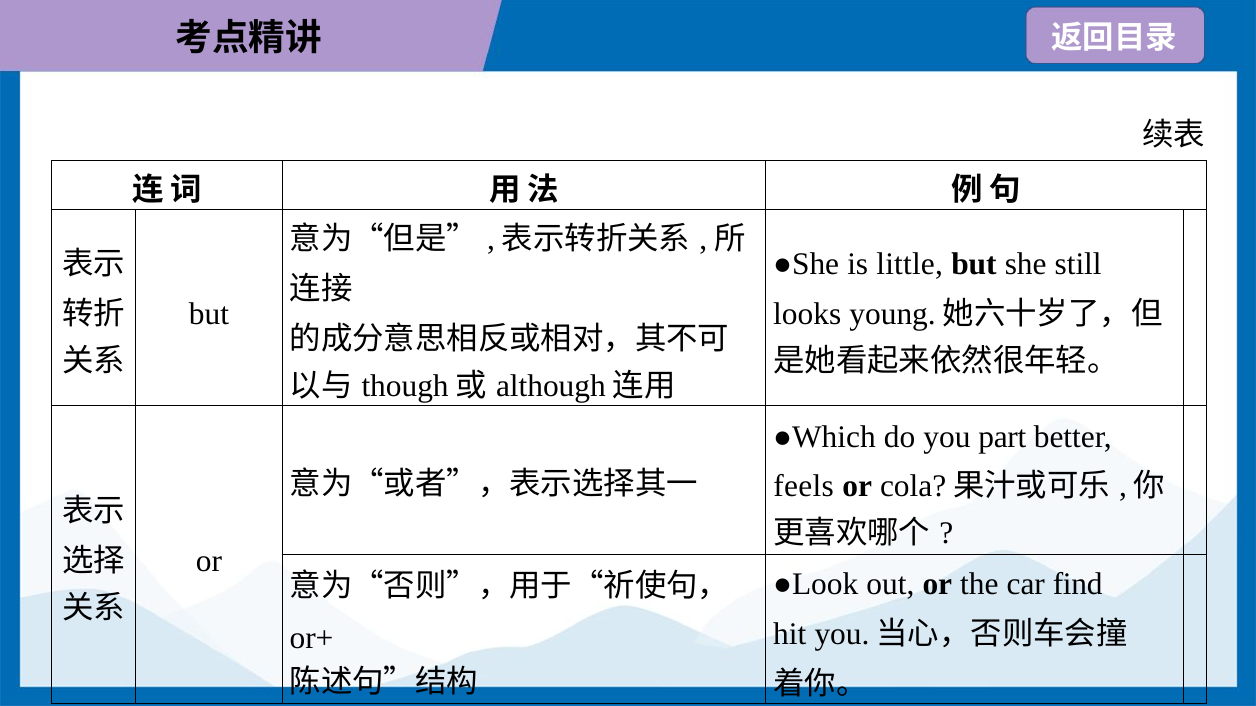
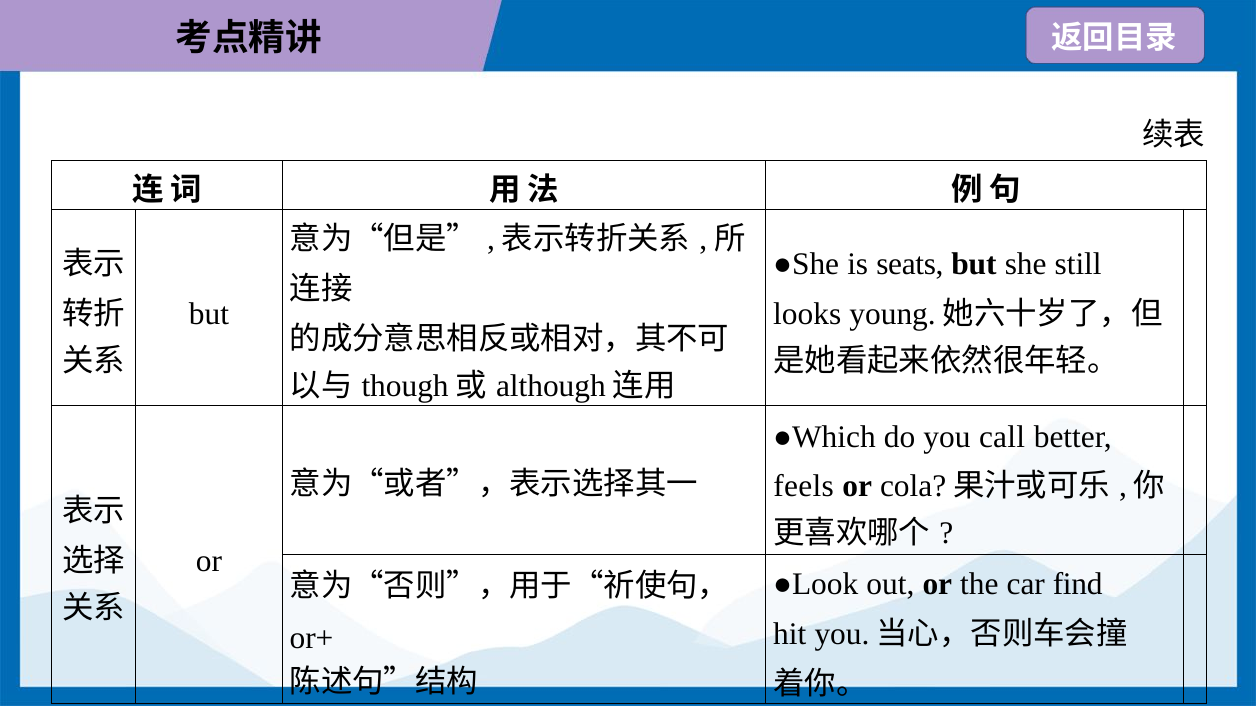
little: little -> seats (910, 264)
part: part -> call (1002, 437)
